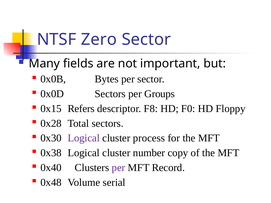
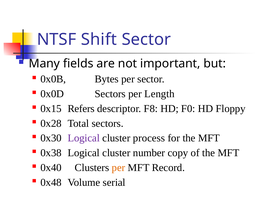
Zero: Zero -> Shift (99, 40)
Groups: Groups -> Length (159, 94)
per colour: purple -> orange (118, 168)
